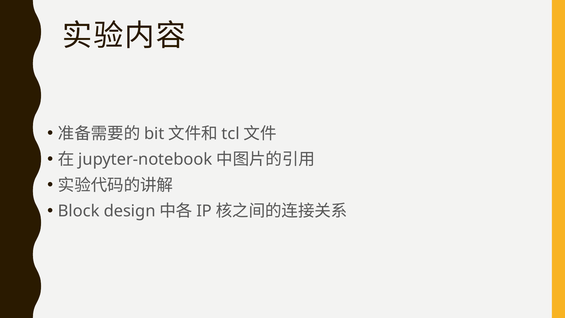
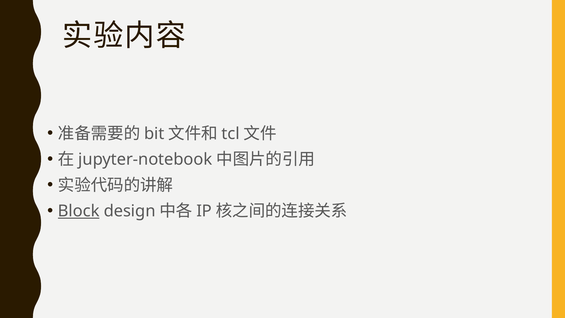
Block underline: none -> present (79, 211)
